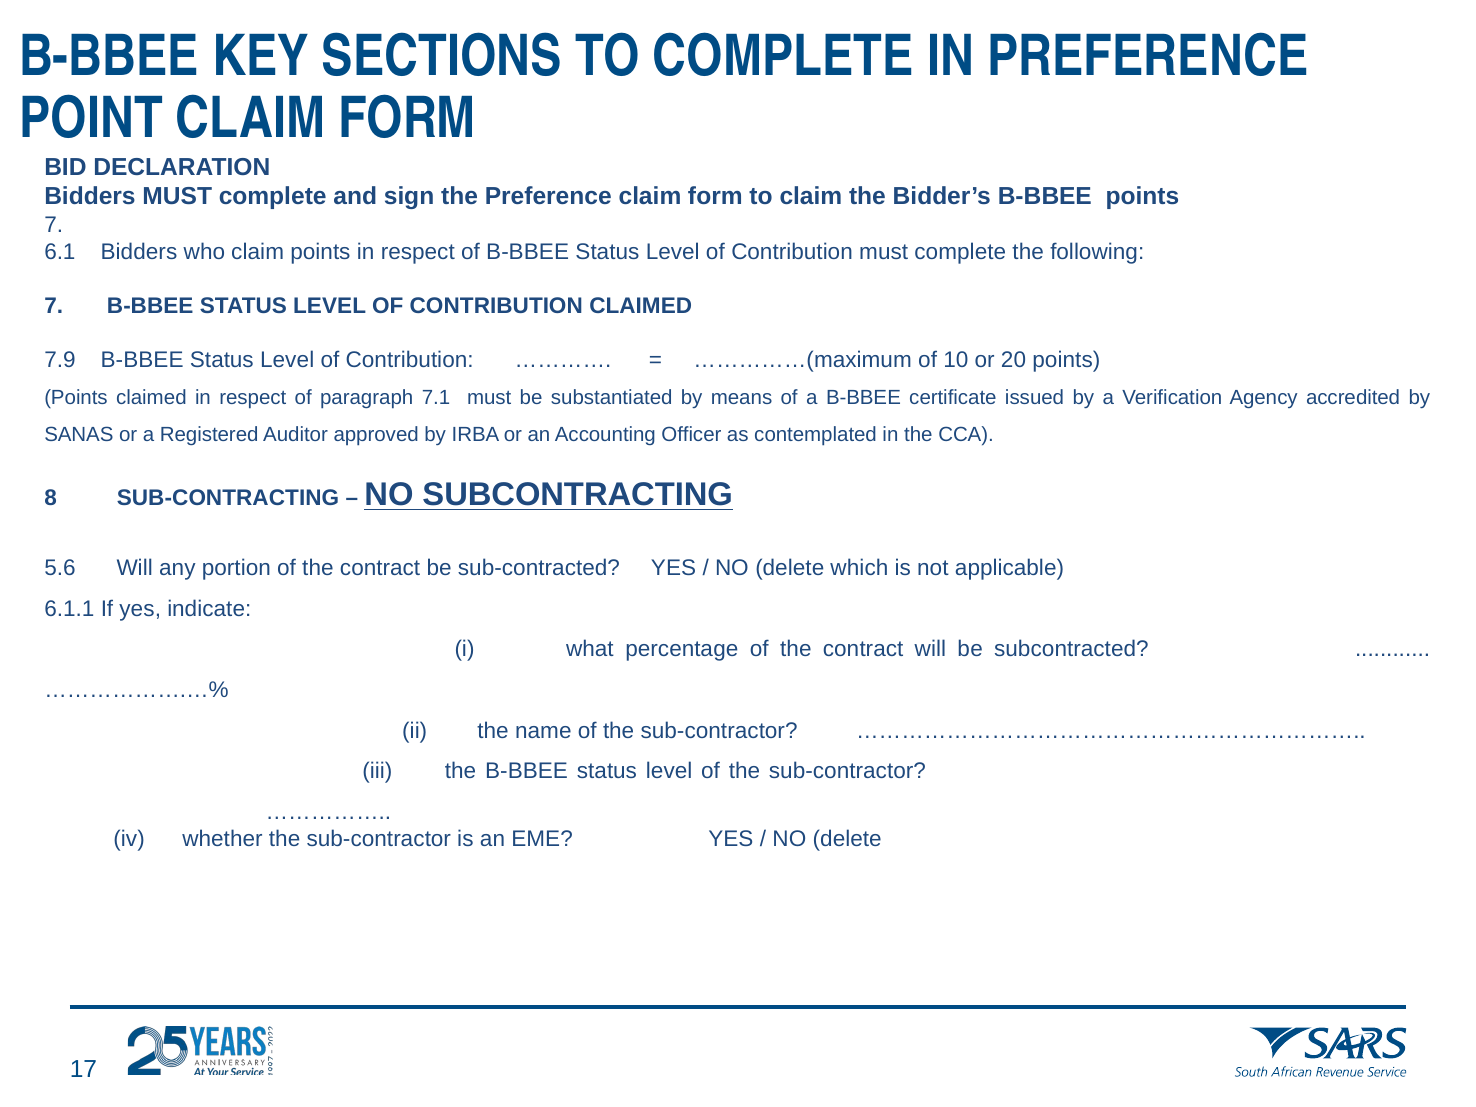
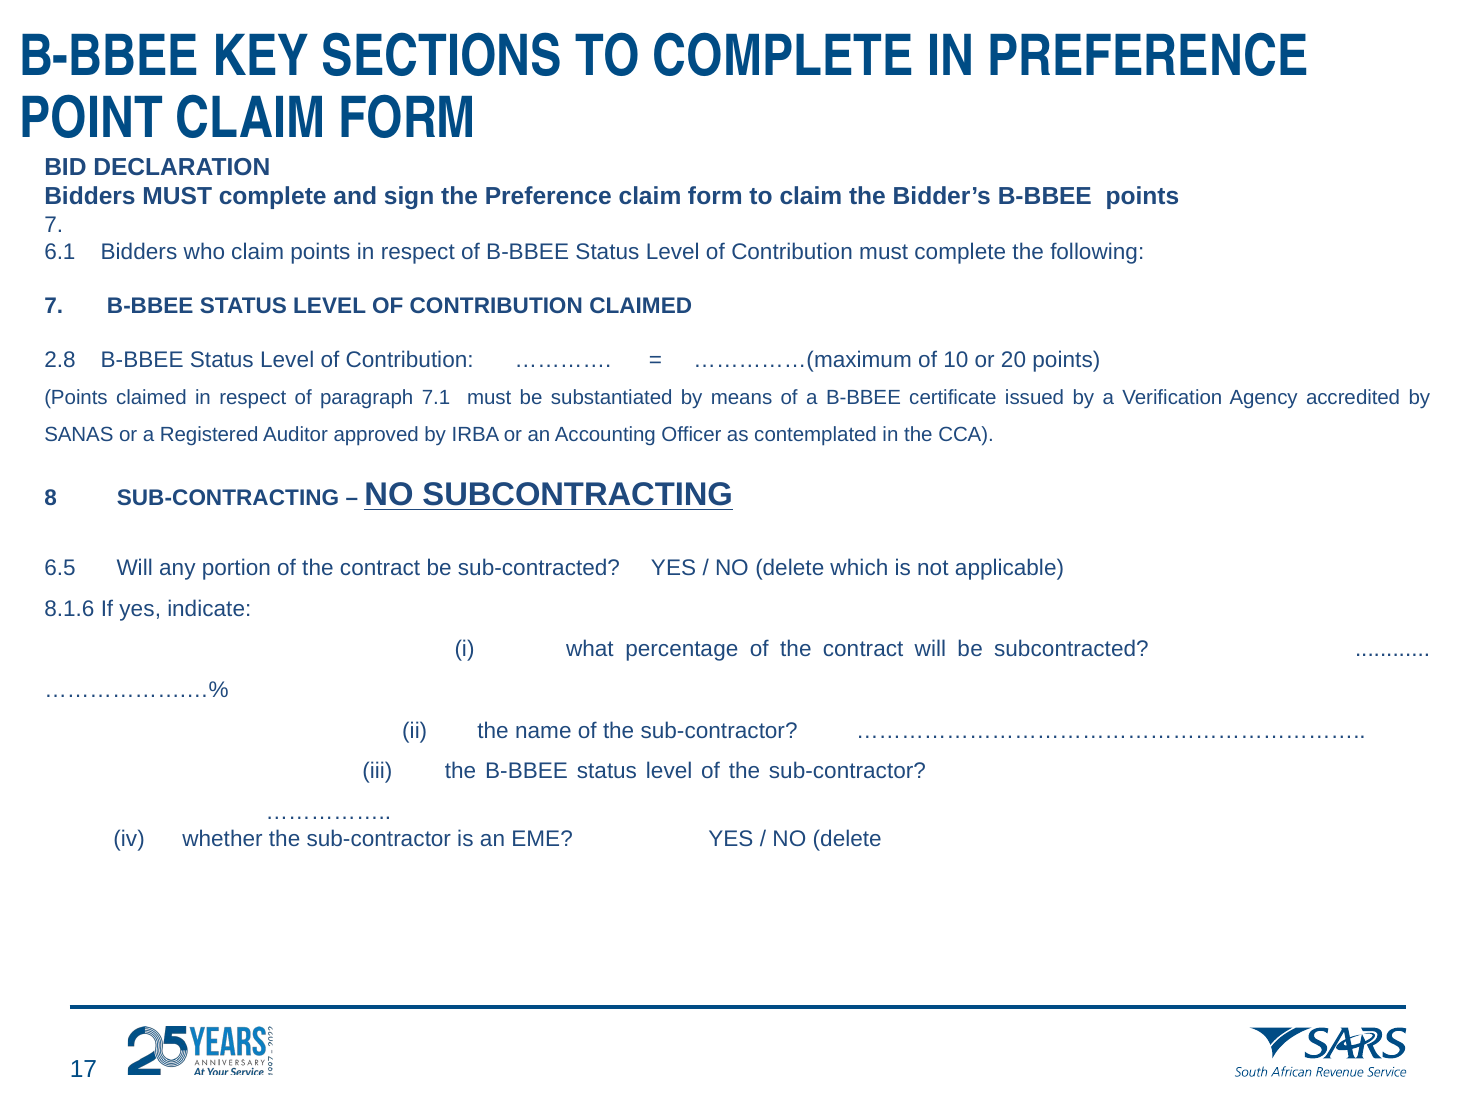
7.9: 7.9 -> 2.8 (60, 360)
5.6: 5.6 -> 6.5 (60, 568)
6.1.1: 6.1.1 -> 8.1.6 (69, 609)
